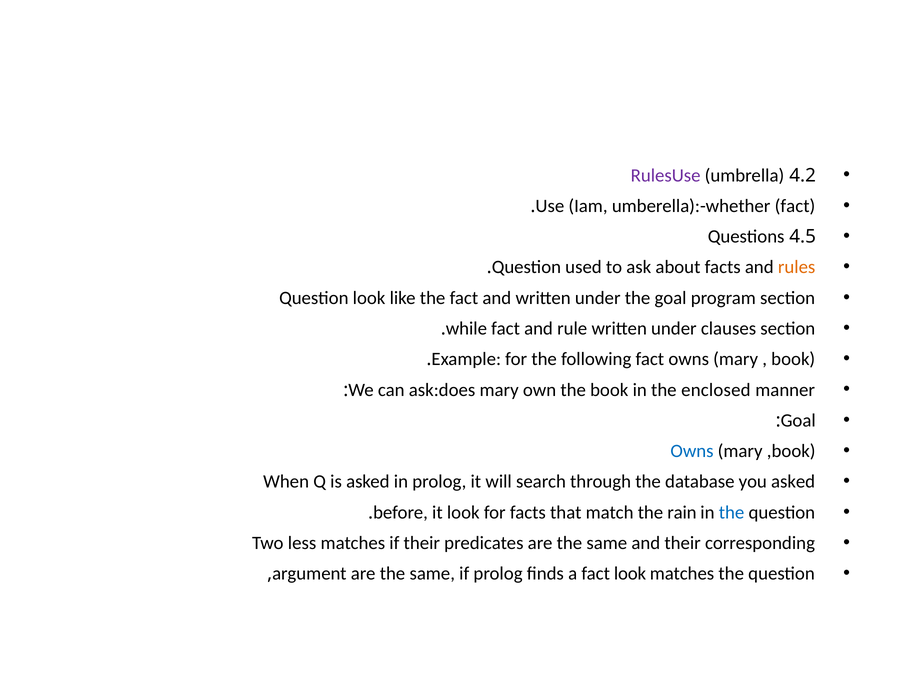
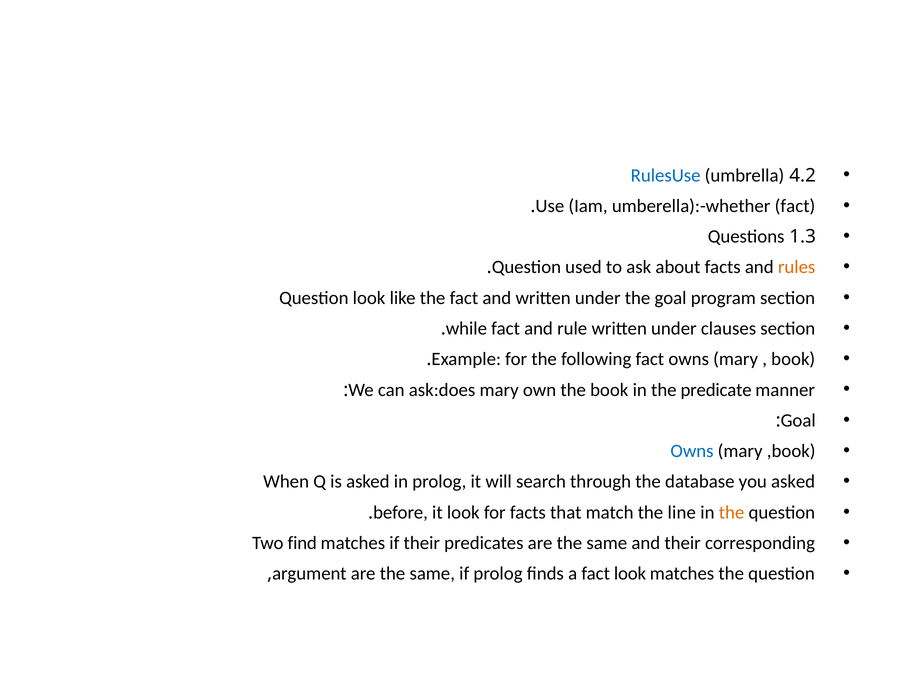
RulesUse colour: purple -> blue (666, 175)
4.5: 4.5 -> 1.3 (803, 237)
enclosed: enclosed -> predicate (716, 390)
rain: rain -> line (682, 512)
the colour: blue -> orange (732, 512)
less: less -> find (302, 543)
